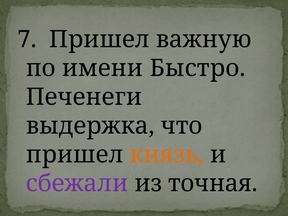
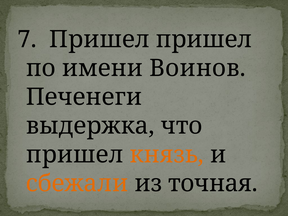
Пришел важную: важную -> пришел (204, 39)
Быстро: Быстро -> Воинов (198, 68)
сбежали colour: purple -> orange (77, 183)
